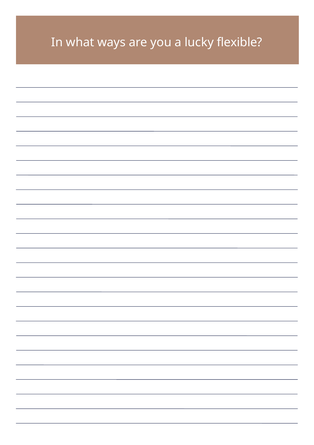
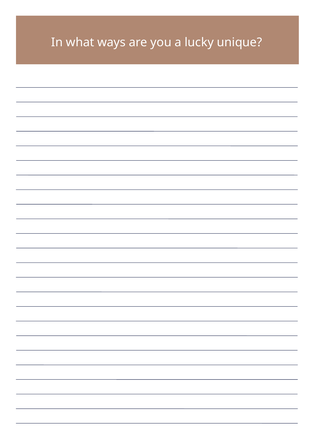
flexible: flexible -> unique (239, 42)
